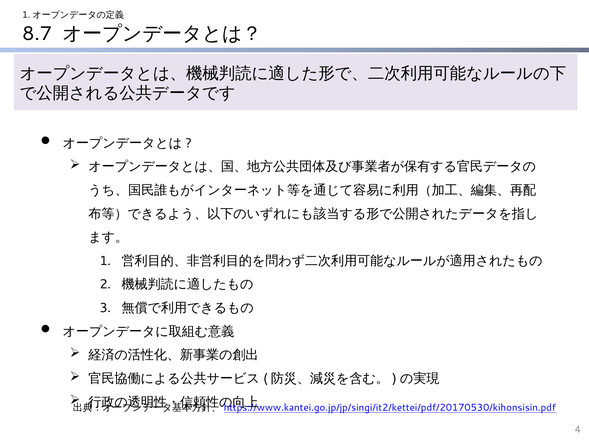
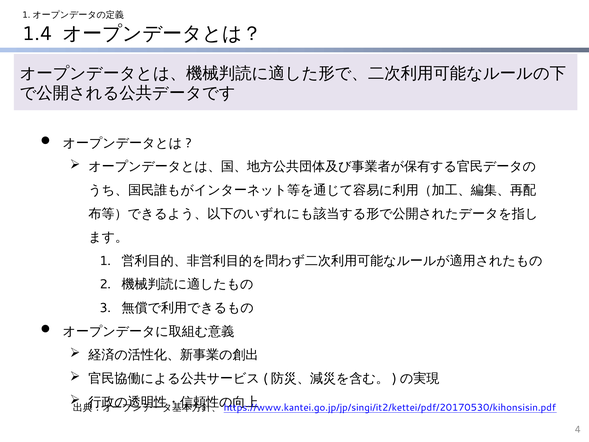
8.7: 8.7 -> 1.4 (37, 34)
